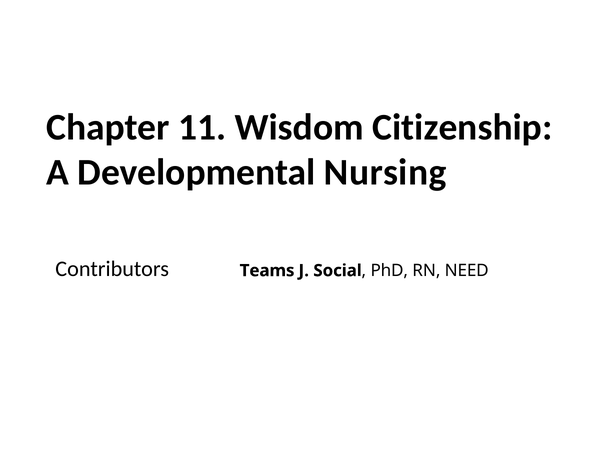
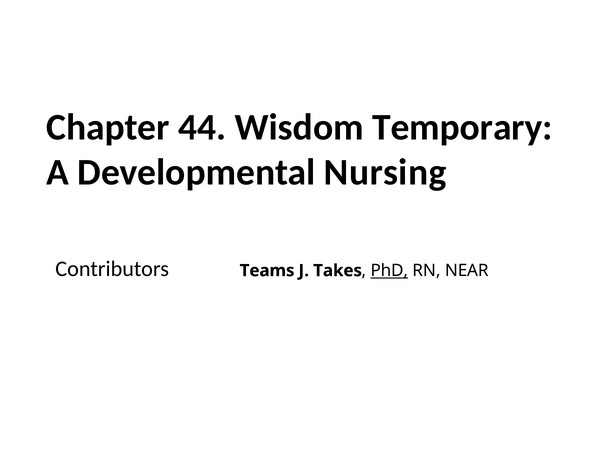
11: 11 -> 44 (202, 127)
Citizenship: Citizenship -> Temporary (462, 127)
Social: Social -> Takes (338, 271)
PhD underline: none -> present (389, 271)
NEED: NEED -> NEAR (467, 271)
